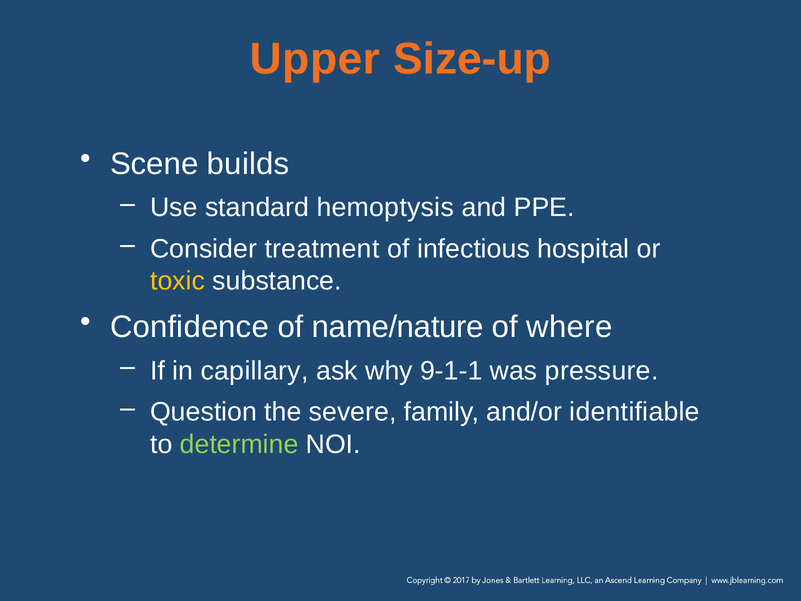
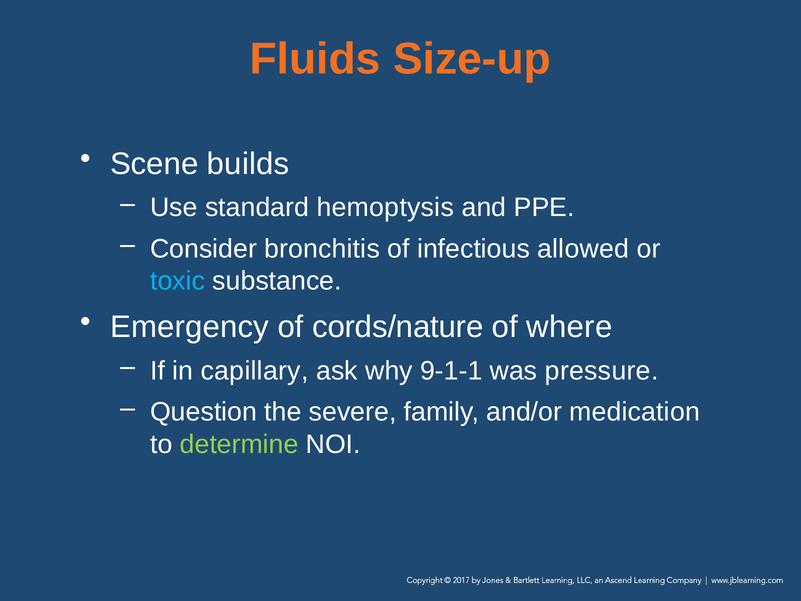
Upper: Upper -> Fluids (315, 59)
treatment: treatment -> bronchitis (322, 249)
hospital: hospital -> allowed (583, 249)
toxic colour: yellow -> light blue (178, 281)
Confidence: Confidence -> Emergency (190, 327)
name/nature: name/nature -> cords/nature (398, 327)
identifiable: identifiable -> medication (635, 412)
